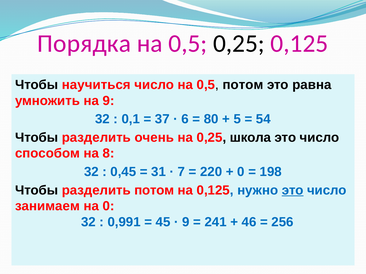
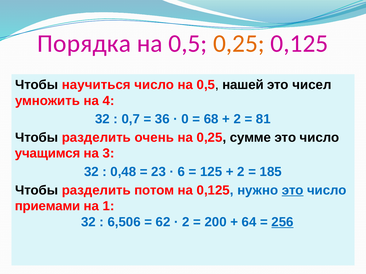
0,25 colour: black -> orange (239, 44)
0,5 потом: потом -> нашей (243, 85)
равна: равна -> чисел (312, 85)
на 9: 9 -> 4 (109, 101)
0,1: 0,1 -> 0,7 (131, 119)
37: 37 -> 36 (162, 119)
6: 6 -> 0 (185, 119)
80: 80 -> 68 (211, 119)
5: 5 -> 2 (237, 119)
54: 54 -> 81 (263, 119)
школа: школа -> сумме (250, 138)
способом: способом -> учащимся (48, 154)
8: 8 -> 3 (109, 154)
0,45: 0,45 -> 0,48 (123, 172)
31: 31 -> 23 (159, 172)
7: 7 -> 6 (181, 172)
220: 220 -> 125 (211, 172)
0: 0 -> 2 (241, 172)
198: 198 -> 185 (271, 172)
занимаем: занимаем -> приемами (48, 206)
на 0: 0 -> 1 (109, 206)
0,991: 0,991 -> 6,506 (124, 222)
45: 45 -> 62 (163, 222)
9: 9 -> 2 (186, 222)
241: 241 -> 200 (216, 222)
46: 46 -> 64 (249, 222)
256 underline: none -> present (282, 222)
